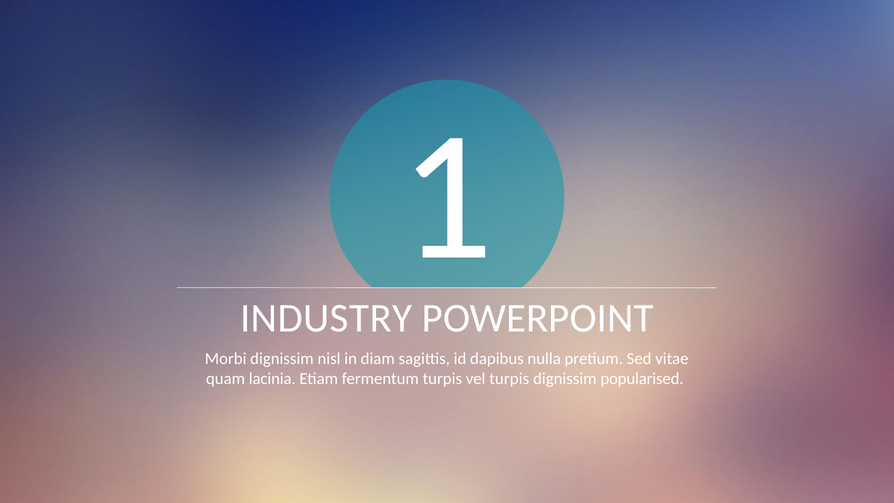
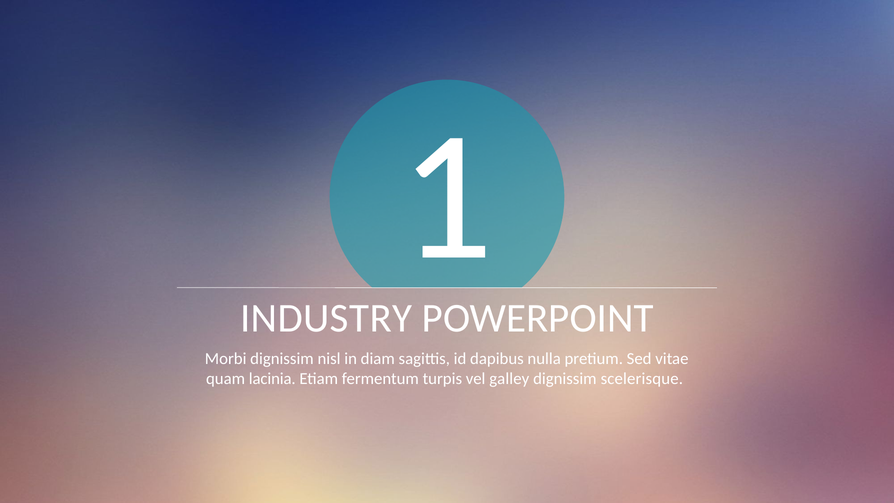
vel turpis: turpis -> galley (509, 379)
popularised: popularised -> scelerisque (642, 379)
